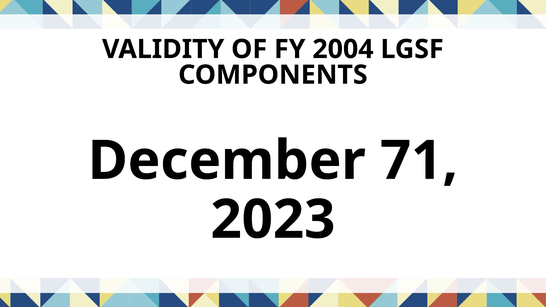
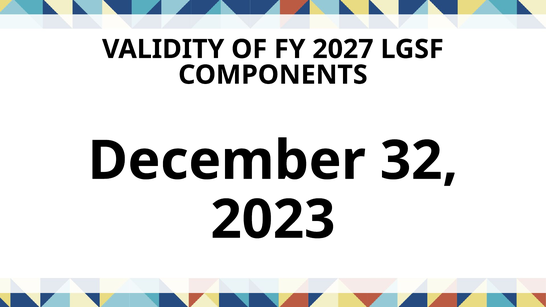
2004: 2004 -> 2027 (343, 49)
71: 71 -> 32 (419, 161)
